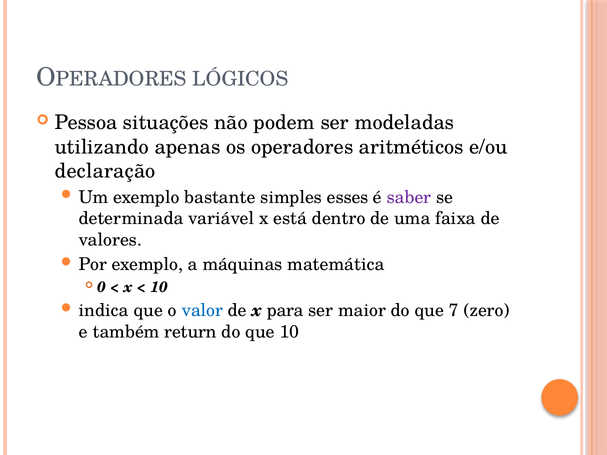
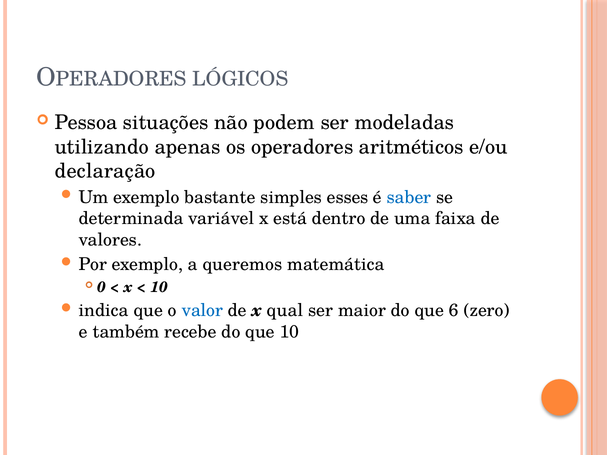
saber colour: purple -> blue (409, 198)
máquinas: máquinas -> queremos (242, 265)
para: para -> qual (285, 311)
7: 7 -> 6 (454, 311)
return: return -> recebe (190, 332)
